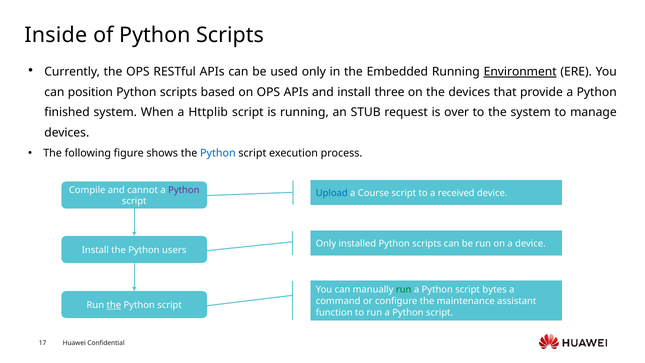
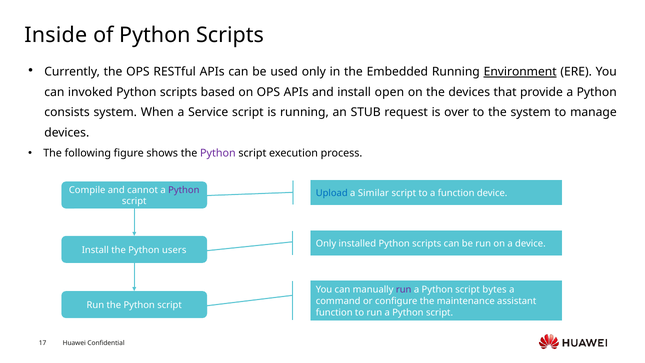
position: position -> invoked (90, 92)
three: three -> open (389, 92)
finished: finished -> consists (67, 112)
Httplib: Httplib -> Service (208, 112)
Python colour: blue -> purple (218, 153)
Course: Course -> Similar (373, 193)
a received: received -> function (456, 193)
run colour: green -> purple (404, 290)
the underline: present -> none (114, 305)
